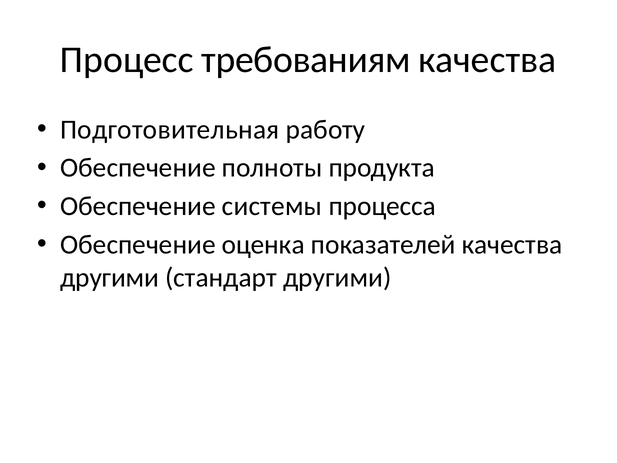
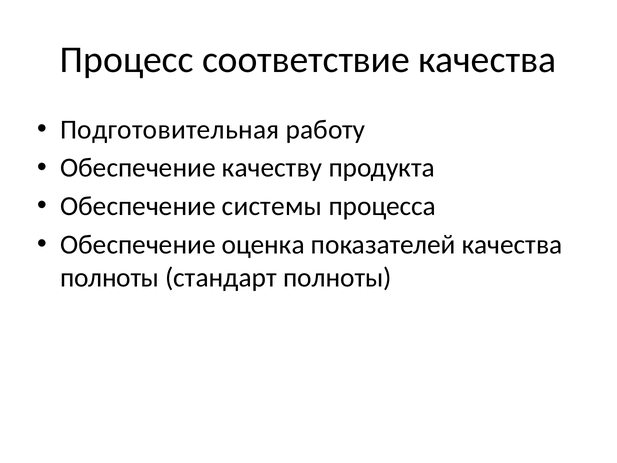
требованиям: требованиям -> соответствие (306, 60)
полноты: полноты -> качеству (272, 168)
другими: другими -> полноты (110, 278)
стандарт другими: другими -> полноты (337, 278)
